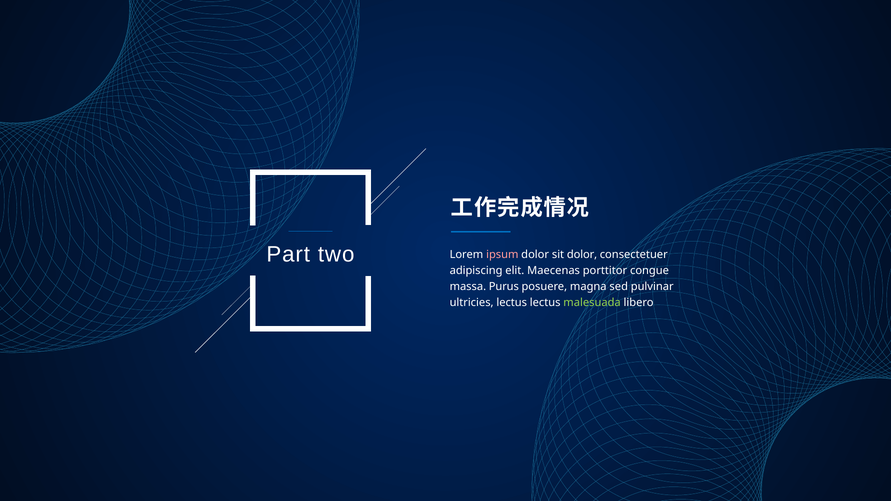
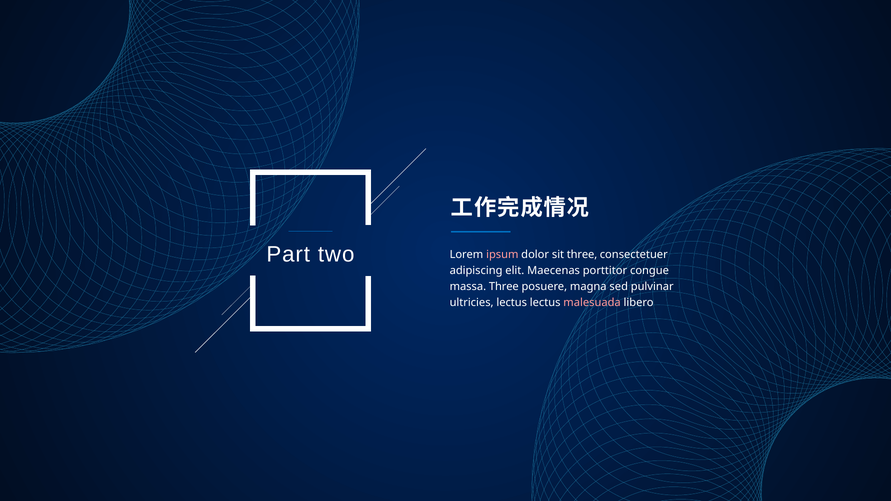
sit dolor: dolor -> three (582, 254)
massa Purus: Purus -> Three (504, 286)
malesuada colour: light green -> pink (592, 303)
